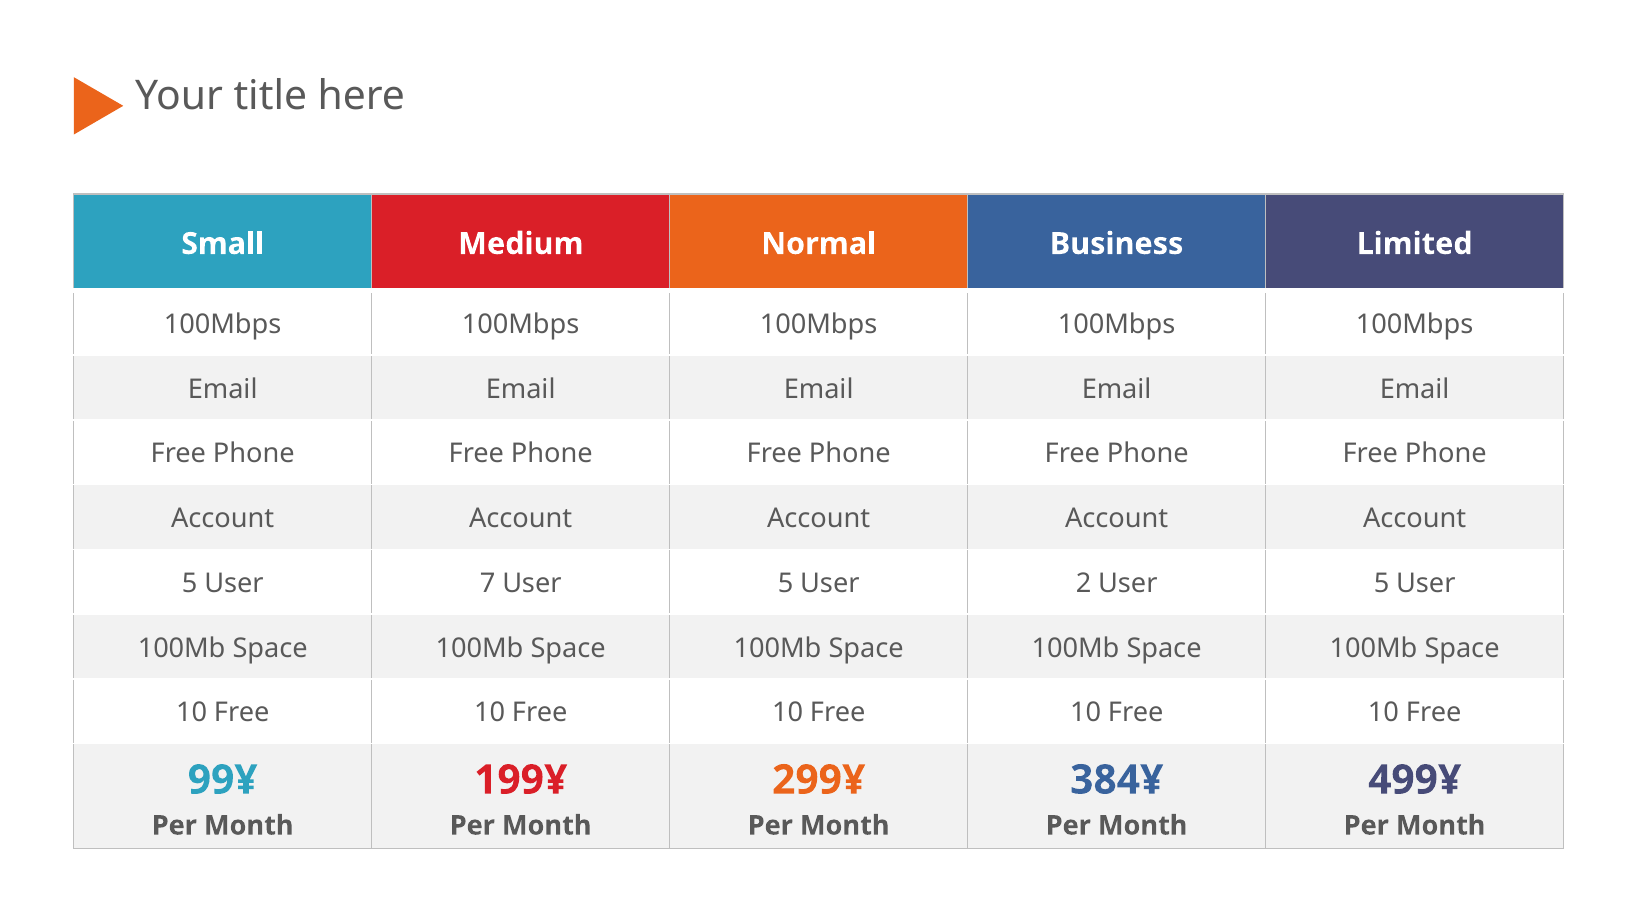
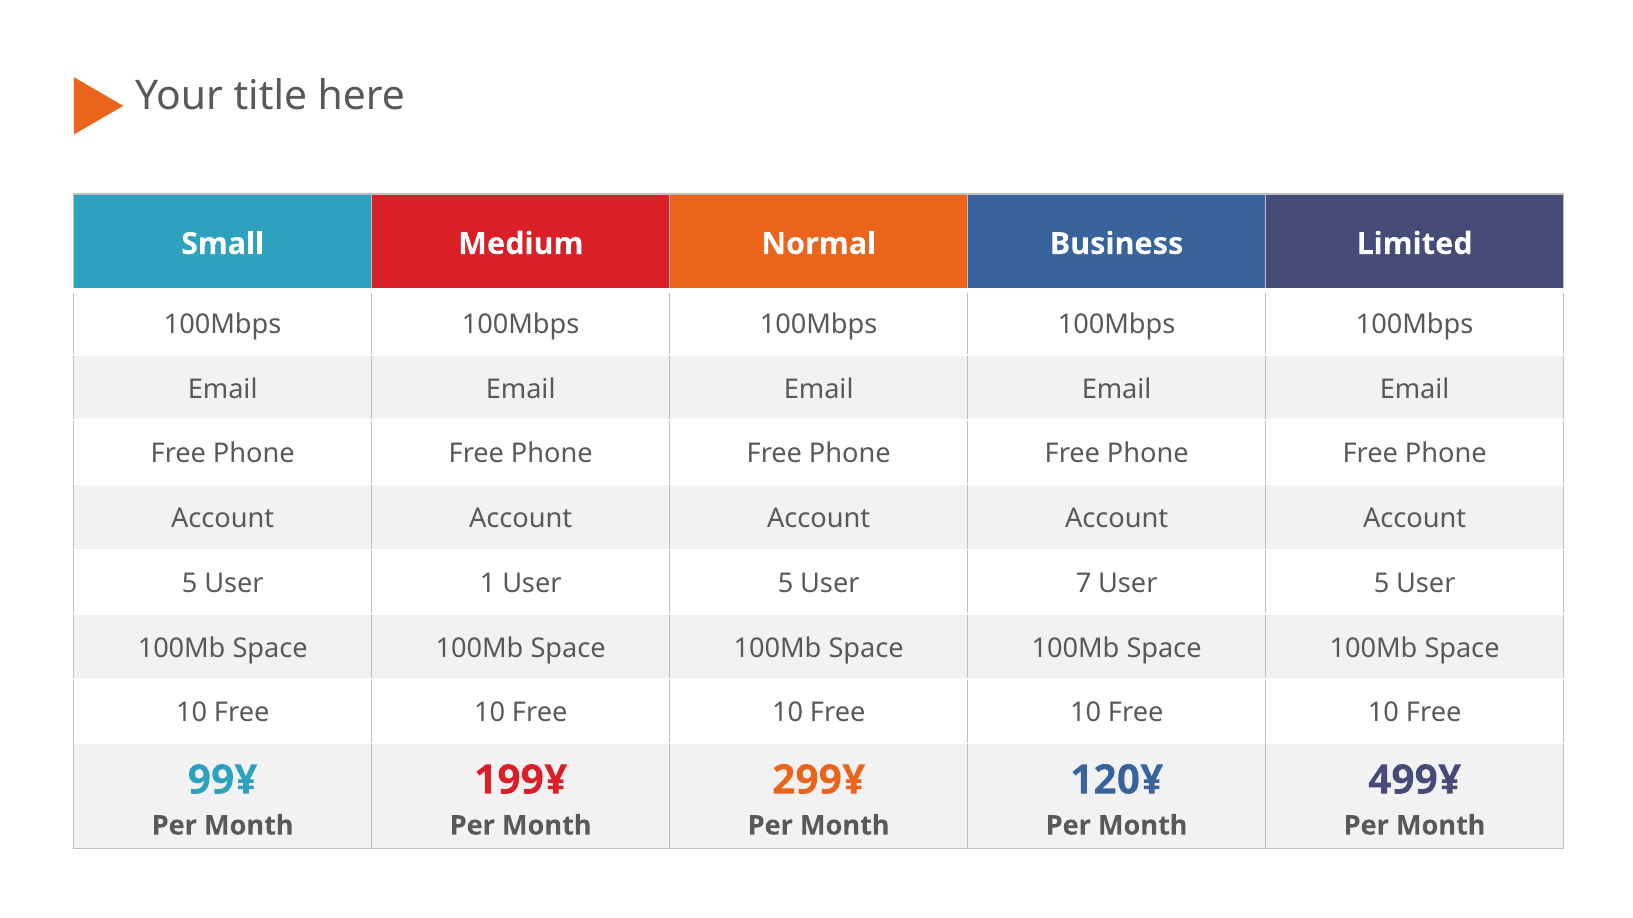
7: 7 -> 1 (488, 584)
2: 2 -> 7 (1084, 584)
384¥: 384¥ -> 120¥ (1117, 781)
